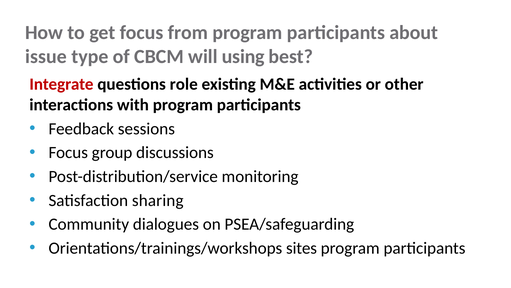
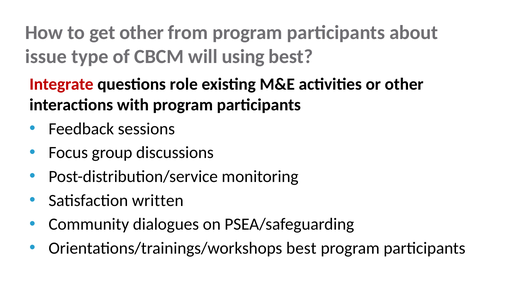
get focus: focus -> other (142, 33)
sharing: sharing -> written (158, 200)
Orientations/trainings/workshops sites: sites -> best (301, 248)
